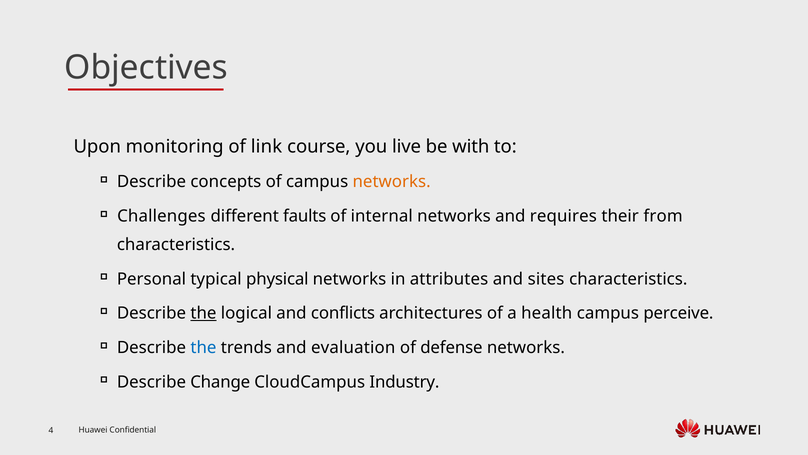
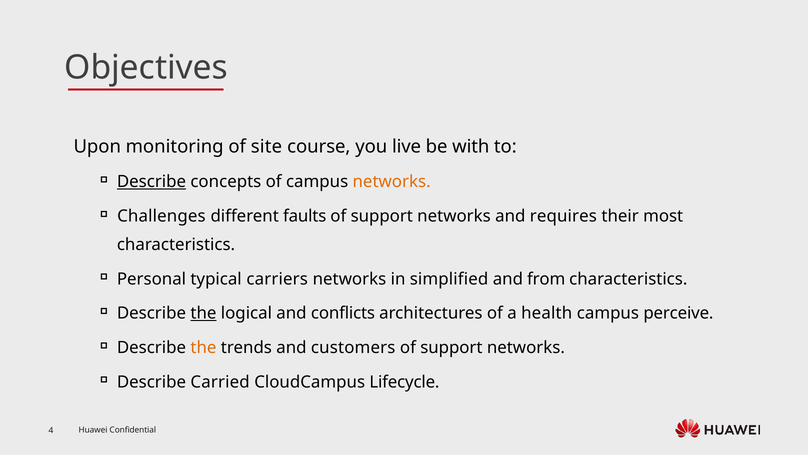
link: link -> site (266, 147)
Describe underline: none -> present (151, 182)
internal: internal -> support (382, 216)
from: from -> most (663, 216)
physical: physical -> carriers (277, 279)
attributes: attributes -> simplified (449, 279)
sites: sites -> from (546, 279)
the colour: blue -> orange (203, 347)
evaluation: evaluation -> customers (353, 347)
defense: defense -> support (451, 347)
Change: Change -> Carried (220, 382)
Industry: Industry -> Lifecycle (404, 382)
